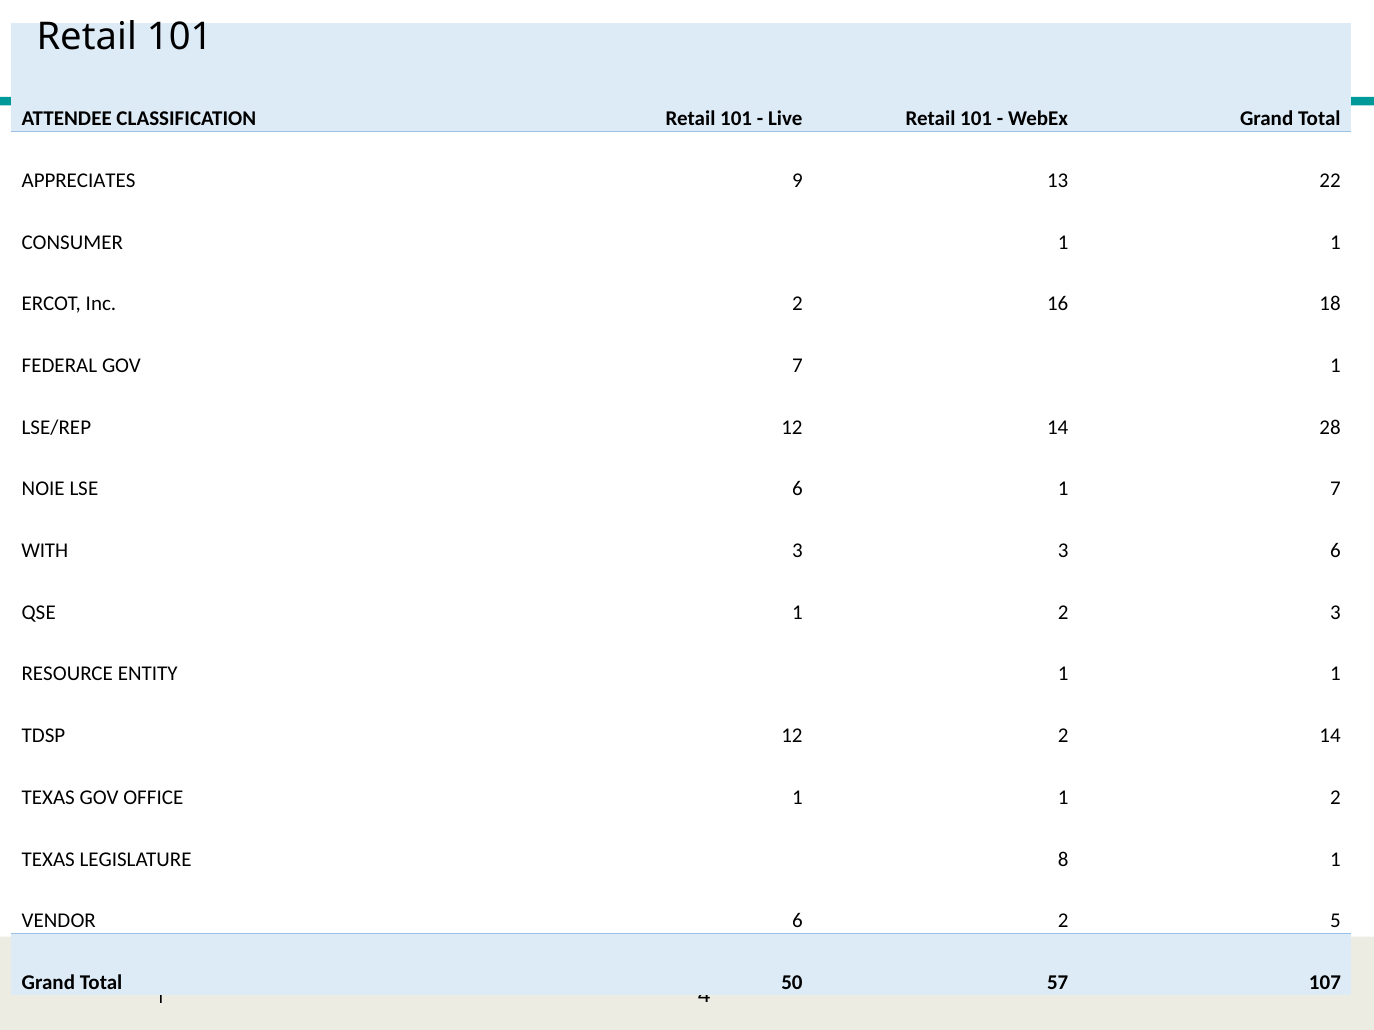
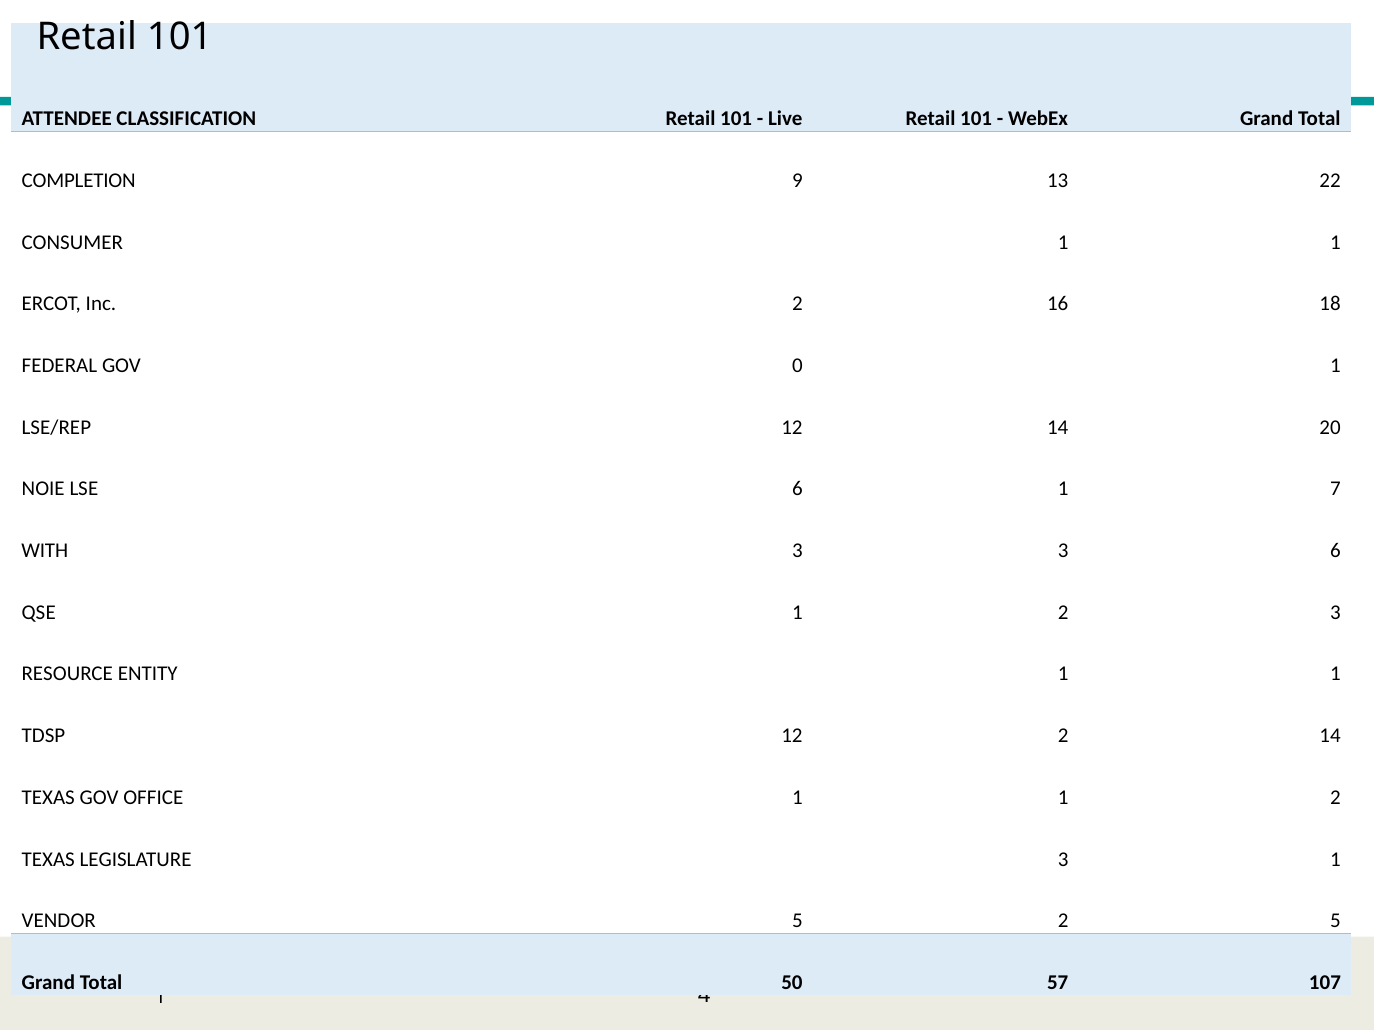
APPRECIATES: APPRECIATES -> COMPLETION (79, 181)
GOV 7: 7 -> 0 (797, 366)
28: 28 -> 20 (1330, 428)
LEGISLATURE 8: 8 -> 3 (1063, 860)
VENDOR 6: 6 -> 5 (797, 921)
